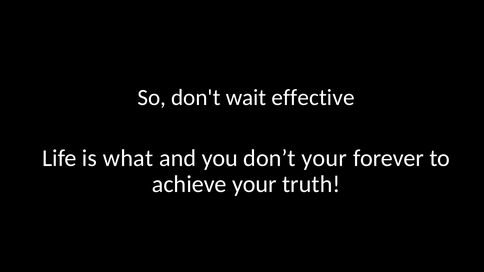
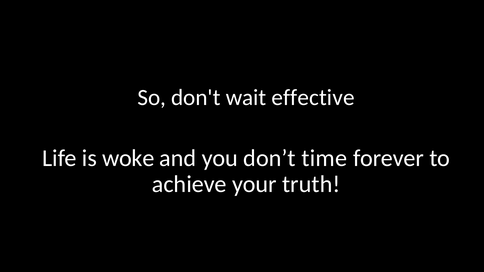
what: what -> woke (128, 158)
don’t your: your -> time (324, 158)
